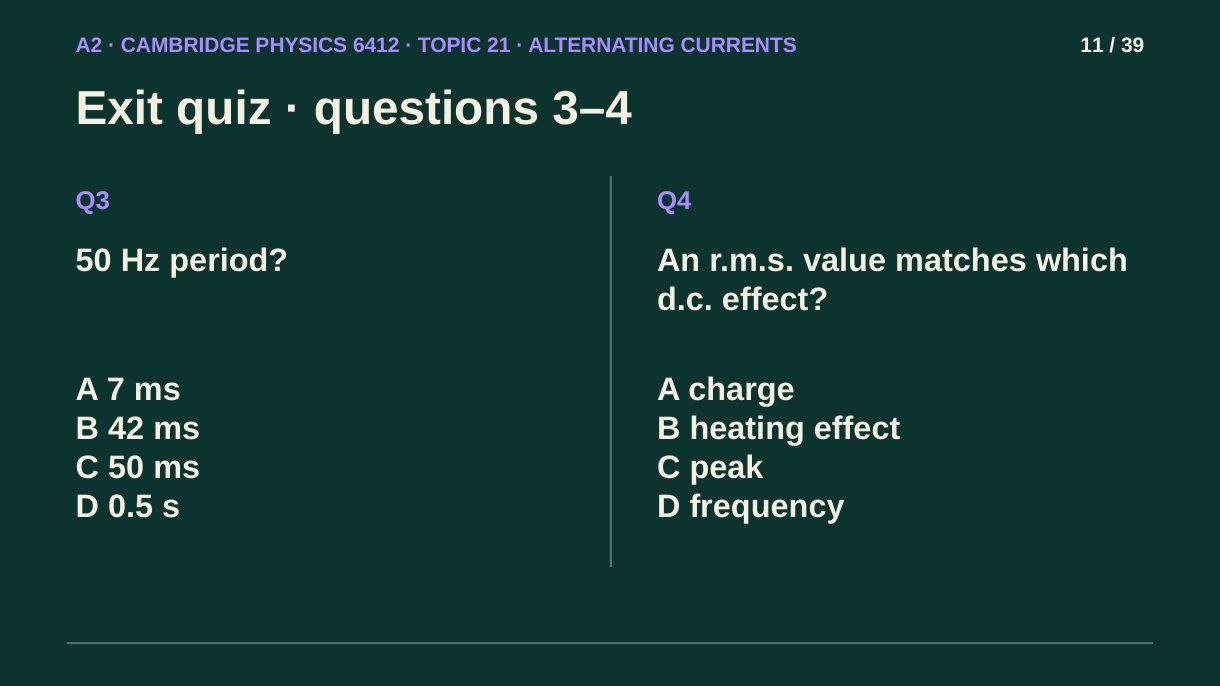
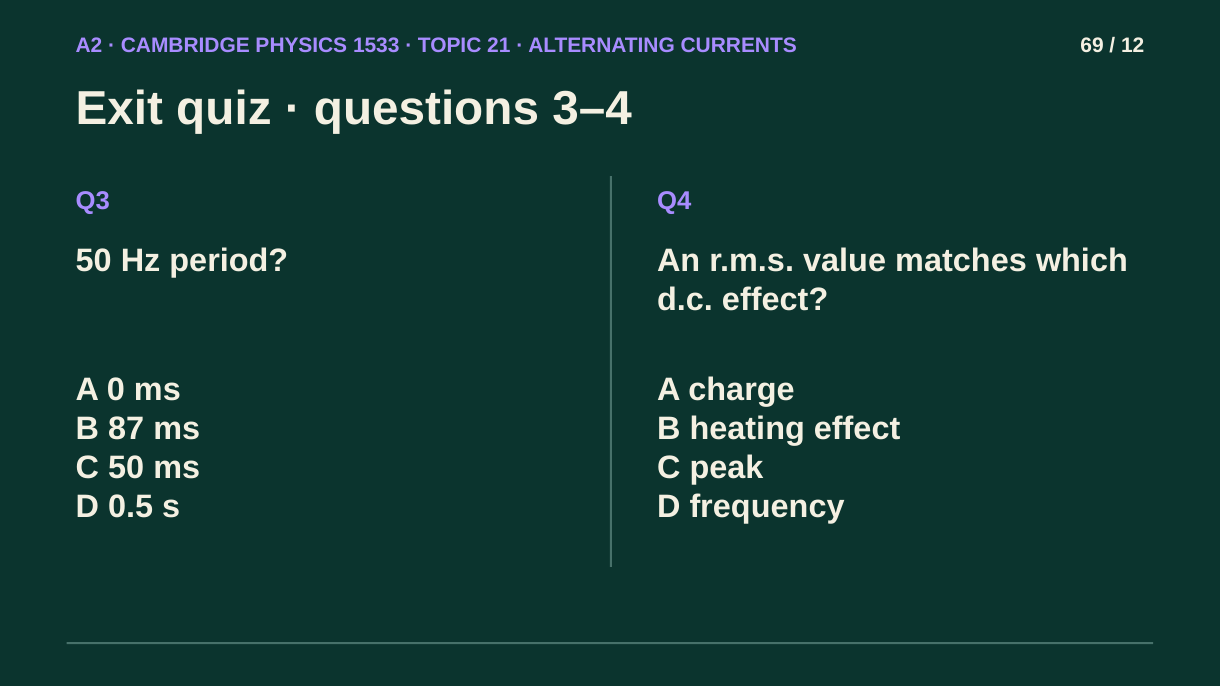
6412: 6412 -> 1533 (376, 45)
11: 11 -> 69 (1092, 45)
39: 39 -> 12 (1133, 45)
7: 7 -> 0 (116, 390)
42: 42 -> 87 (126, 429)
